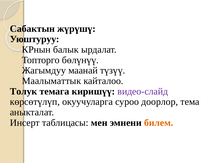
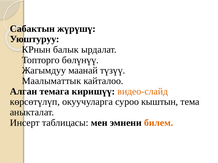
Толук: Толук -> Алган (24, 92)
видео-слайд colour: purple -> orange (143, 92)
доорлор: доорлор -> кыштын (160, 102)
